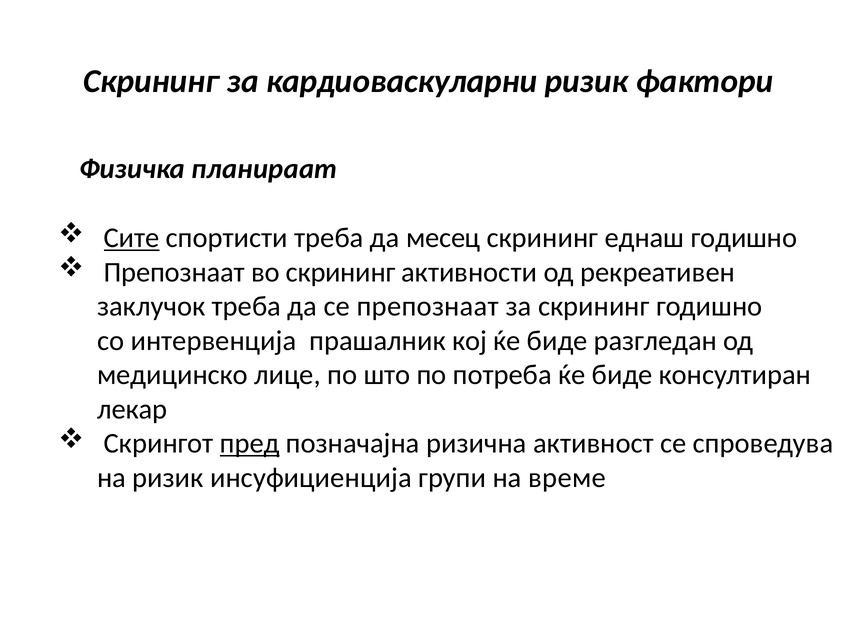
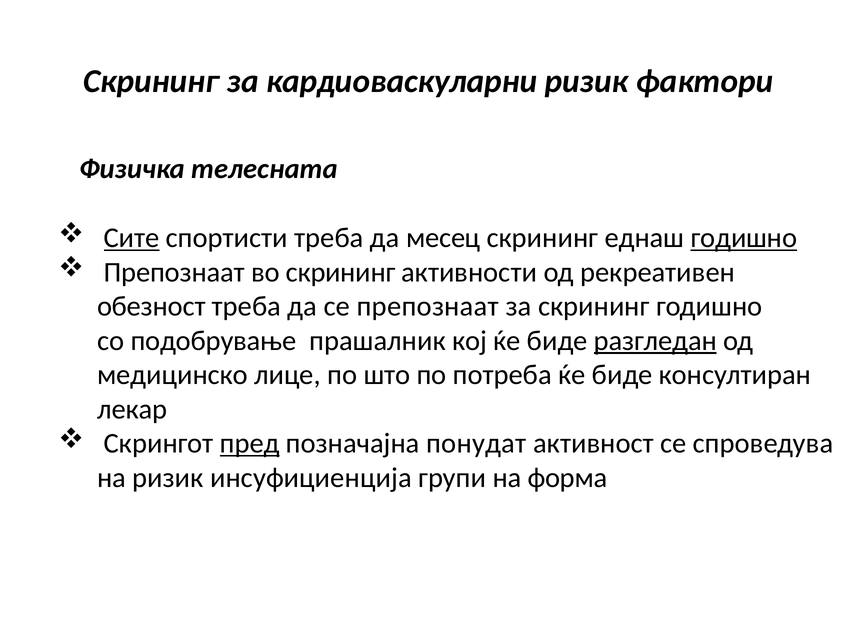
планираат: планираат -> телесната (264, 169)
годишно underline: none -> present (744, 238)
заклучок: заклучок -> обезност (151, 307)
интервенција: интервенција -> подобрување (214, 341)
разгледан underline: none -> present (655, 341)
ризична: ризична -> понудат (476, 444)
време: време -> форма (568, 478)
